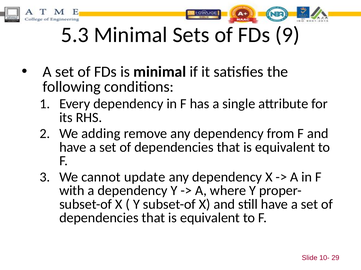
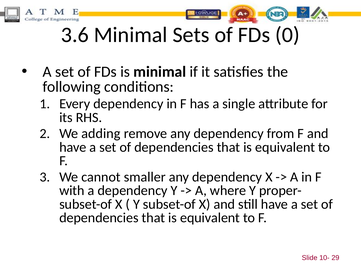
5.3: 5.3 -> 3.6 (75, 35)
9: 9 -> 0 (287, 35)
update: update -> smaller (145, 177)
